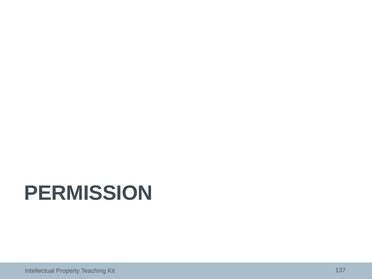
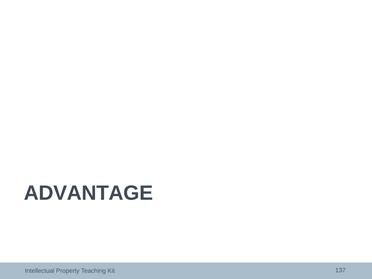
PERMISSION: PERMISSION -> ADVANTAGE (88, 193)
